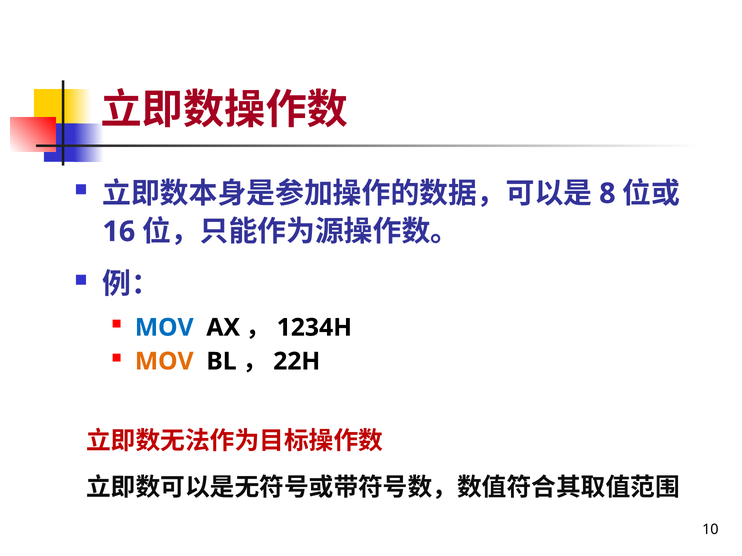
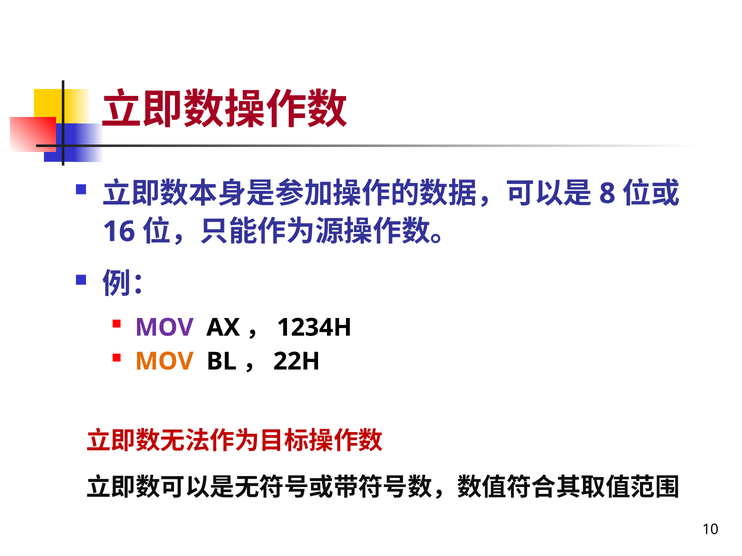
MOV colour: blue -> purple (164, 328)
